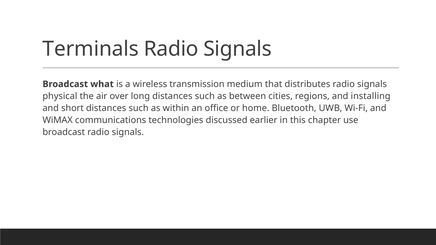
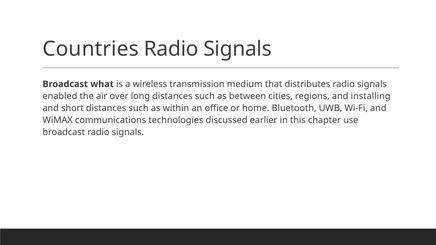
Terminals: Terminals -> Countries (91, 49)
physical: physical -> enabled (60, 96)
